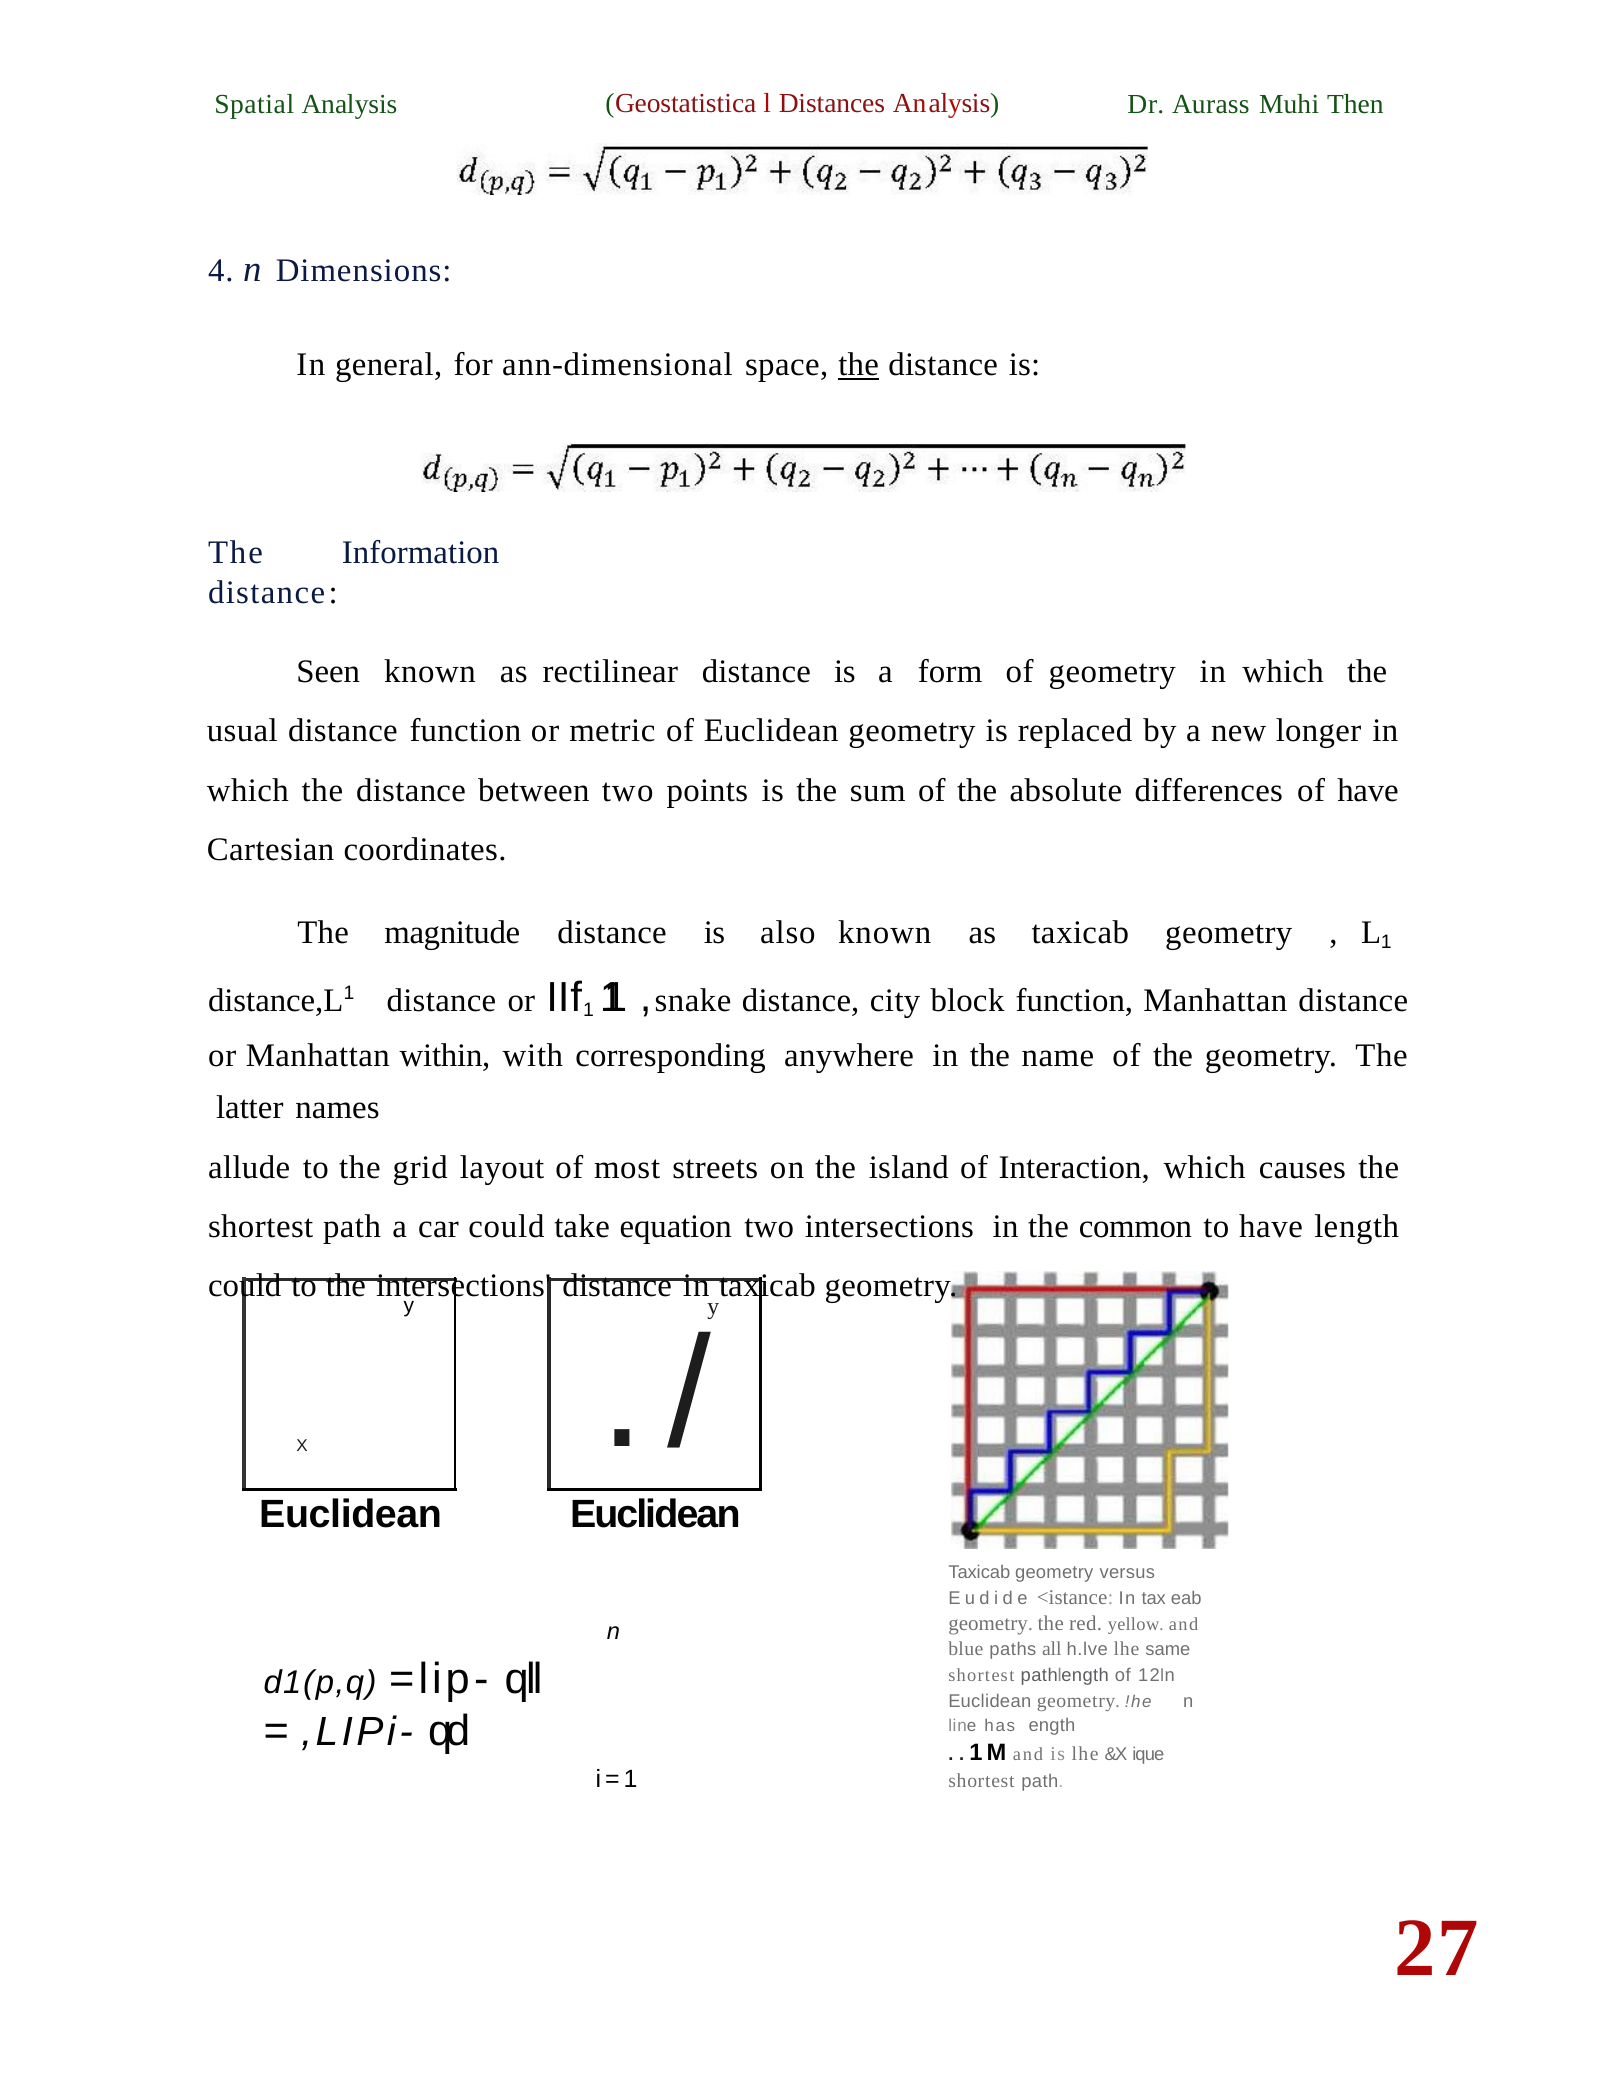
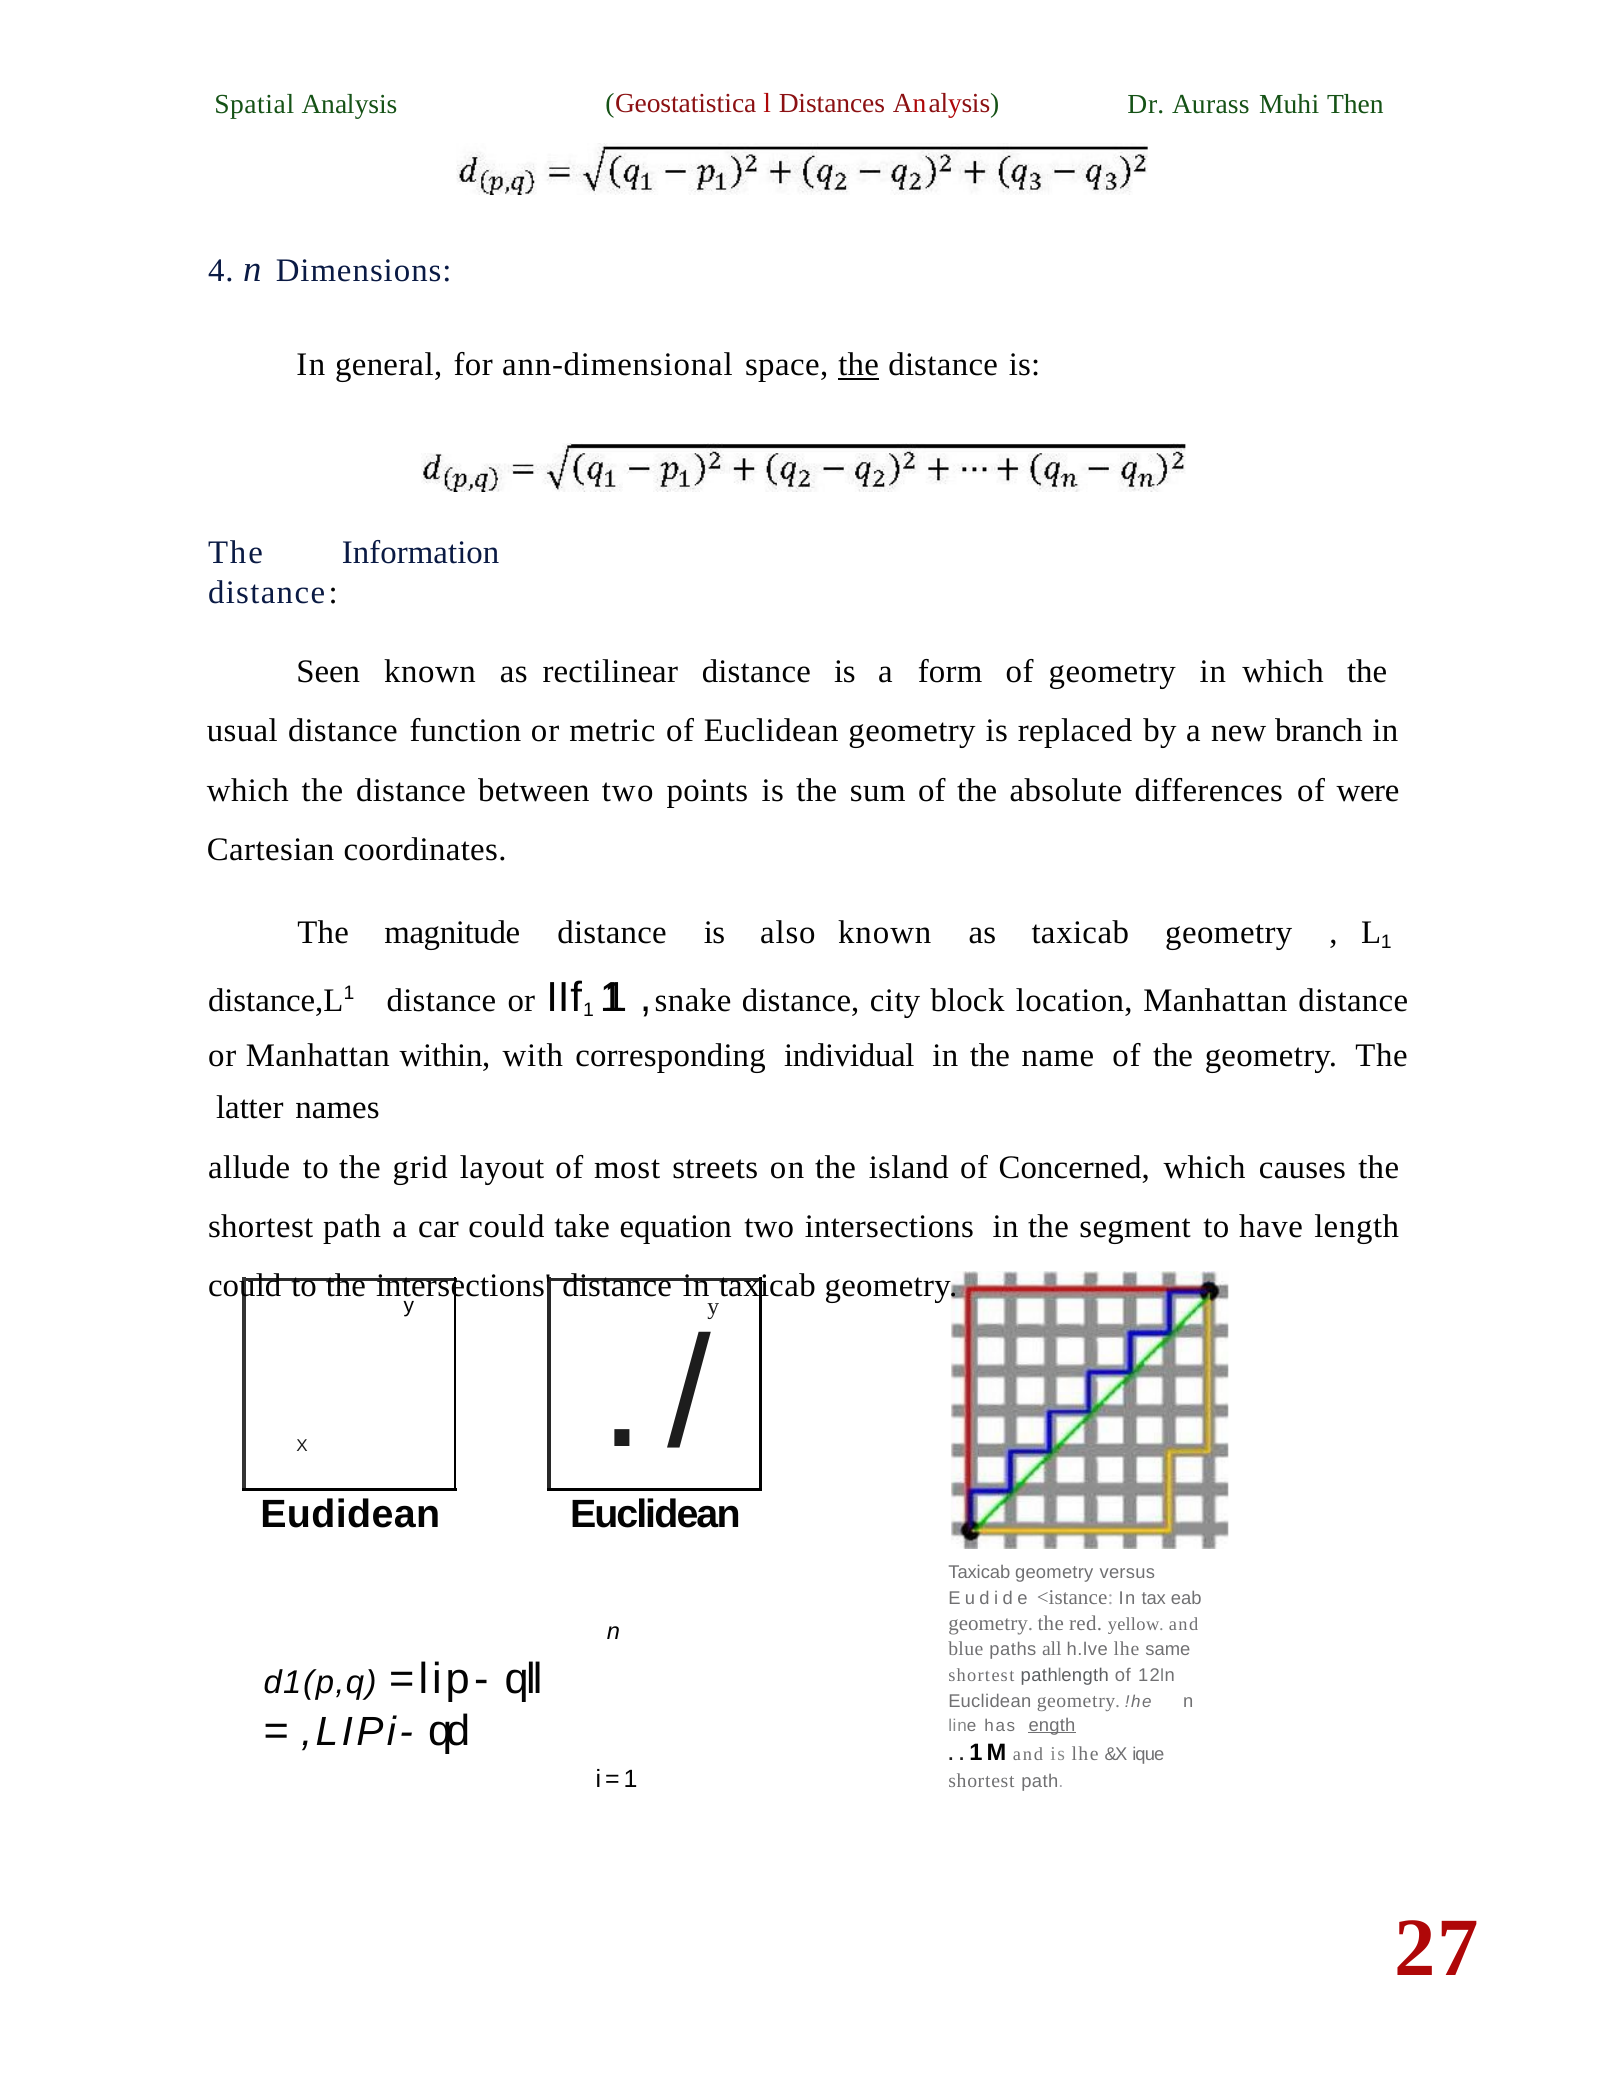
longer: longer -> branch (1319, 731)
of have: have -> were (1368, 790)
block function: function -> location (1074, 1000)
anywhere: anywhere -> individual (849, 1055)
Interaction: Interaction -> Concerned (1074, 1168)
common: common -> segment (1135, 1227)
Euclidean: Euclidean -> Eudidean (350, 1514)
ength underline: none -> present (1052, 1725)
